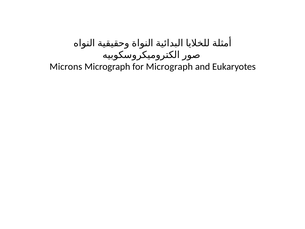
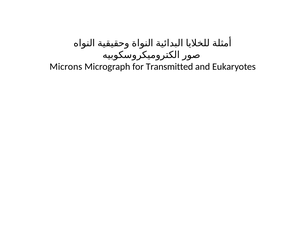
for Micrograph: Micrograph -> Transmitted (169, 67)
